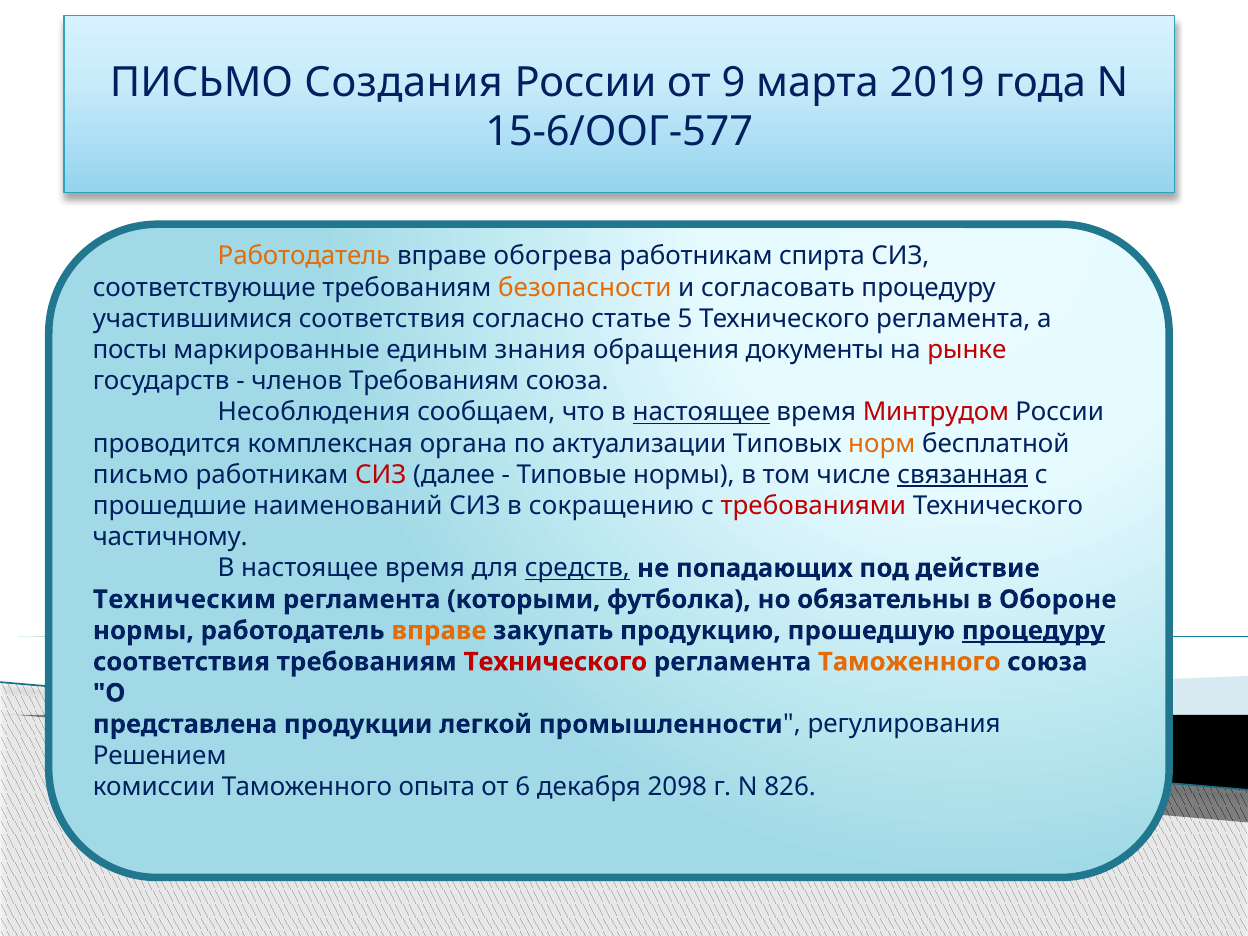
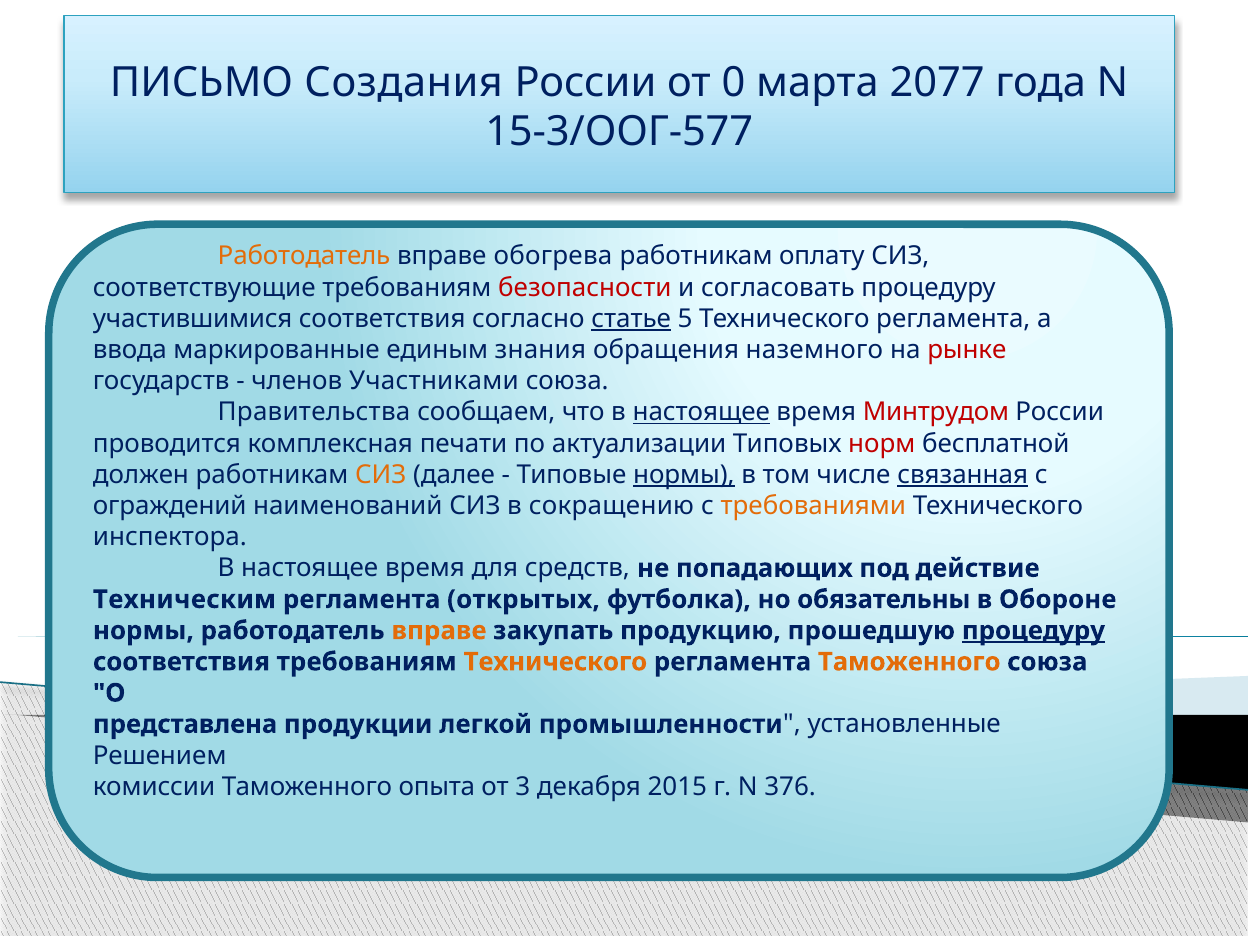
9: 9 -> 0 (734, 82)
2019: 2019 -> 2077 (937, 82)
15-6/ООГ-577: 15-6/ООГ-577 -> 15-3/ООГ-577 (619, 132)
спирта: спирта -> оплату (822, 256)
безопасности colour: orange -> red (585, 287)
статье underline: none -> present (631, 319)
посты: посты -> ввода (130, 350)
документы: документы -> наземного (814, 350)
членов Требованиям: Требованиям -> Участниками (434, 381)
Несоблюдения: Несоблюдения -> Правительства (314, 412)
органа: органа -> печати (464, 443)
норм colour: orange -> red (882, 443)
письмо: письмо -> должен (141, 475)
СИЗ colour: red -> orange (381, 475)
нормы underline: none -> present (684, 475)
прошедшие: прошедшие -> ограждений (170, 506)
требованиями colour: red -> orange (813, 506)
частичному: частичному -> инспектора (170, 537)
средств underline: present -> none (577, 568)
которыми: которыми -> открытых (523, 599)
Технического colour: red -> orange (555, 662)
регулирования: регулирования -> установленные (904, 724)
6: 6 -> 3 (523, 787)
2098: 2098 -> 2015 (677, 787)
826: 826 -> 376 (790, 787)
